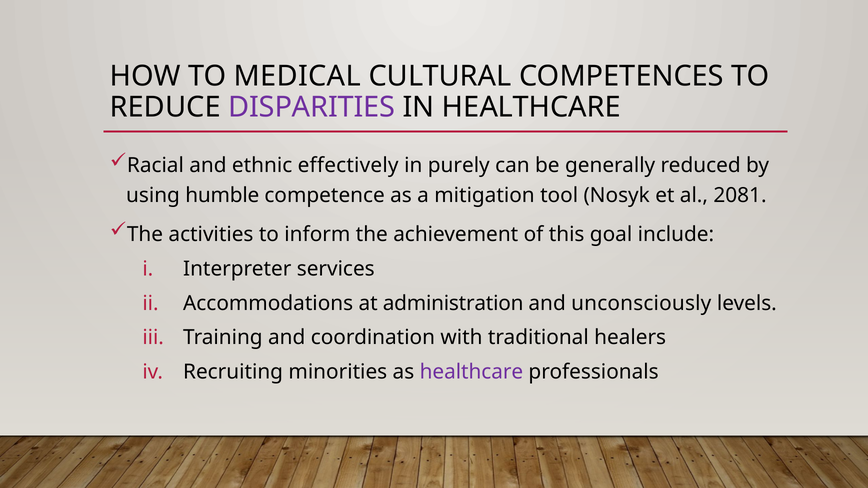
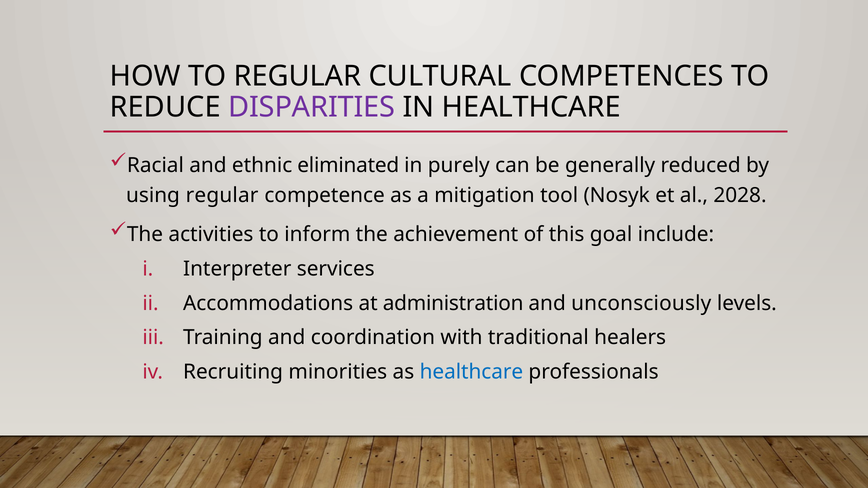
TO MEDICAL: MEDICAL -> REGULAR (297, 76)
effectively: effectively -> eliminated (348, 166)
using humble: humble -> regular (222, 196)
2081: 2081 -> 2028 (740, 196)
healthcare colour: purple -> blue (471, 372)
